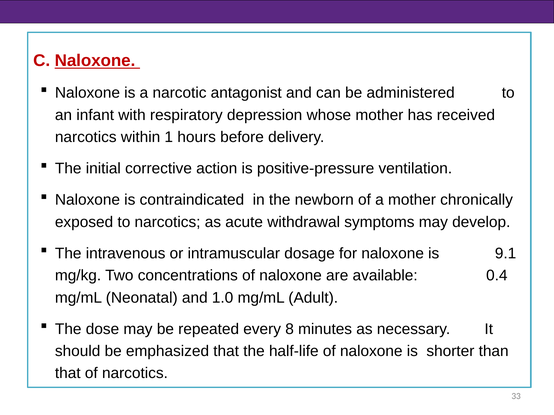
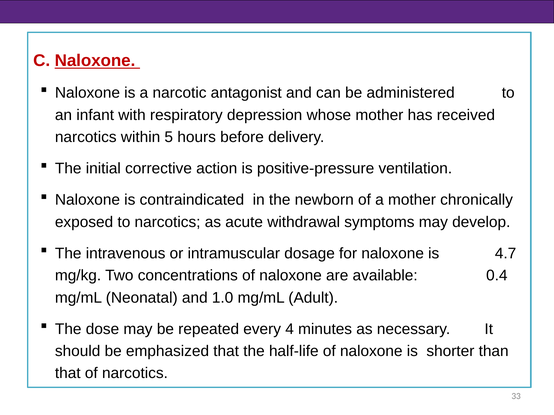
1: 1 -> 5 (169, 137)
9.1: 9.1 -> 4.7 (506, 254)
8: 8 -> 4 (290, 329)
